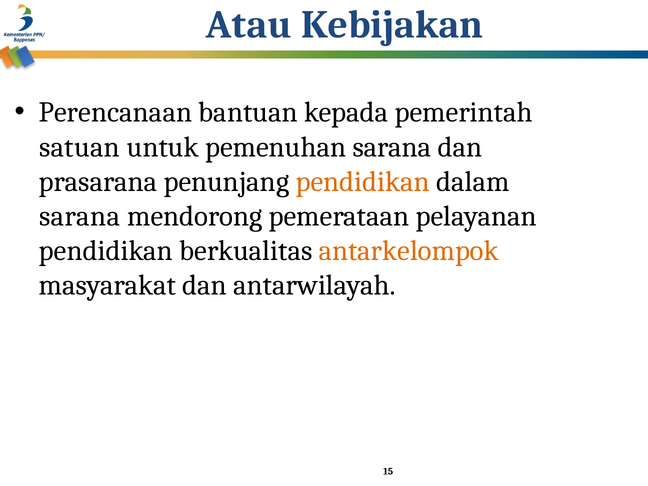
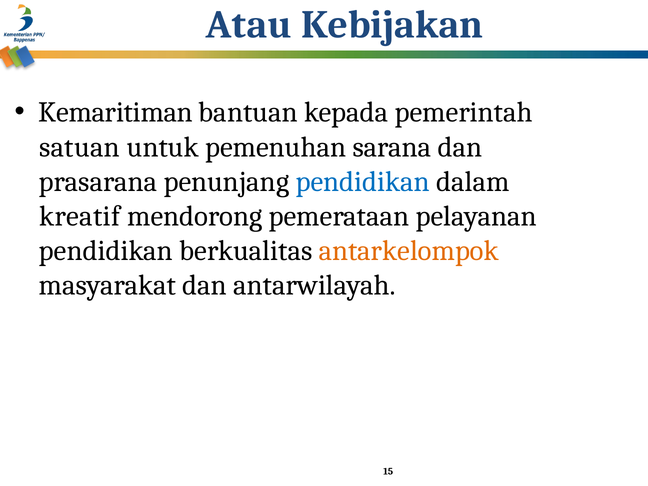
Perencanaan: Perencanaan -> Kemaritiman (116, 112)
pendidikan colour: orange -> blue (363, 182)
sarana: sarana -> kreatif (80, 216)
